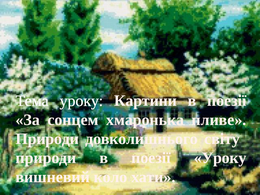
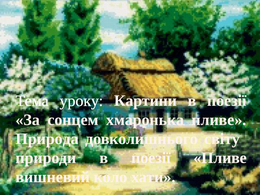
Природи: Природи -> Природа (47, 139)
поезії Уроку: Уроку -> Пливе (220, 158)
